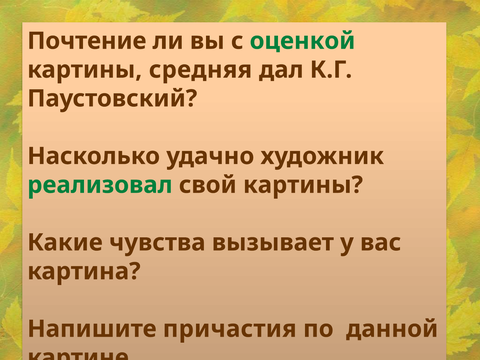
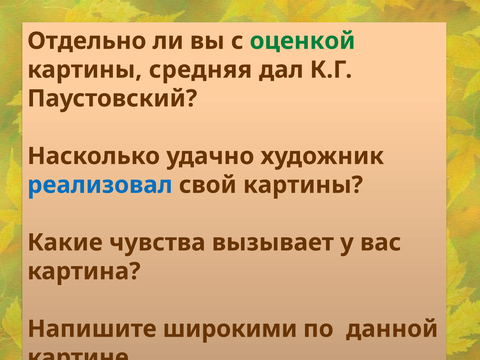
Почтение: Почтение -> Отдельно (87, 41)
реализовал colour: green -> blue (100, 185)
причастия: причастия -> широкими (230, 329)
